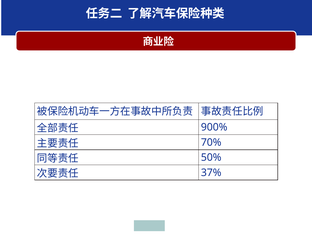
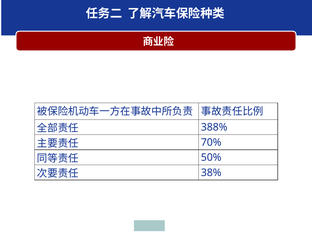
900%: 900% -> 388% (214, 127)
37%: 37% -> 38% (211, 173)
